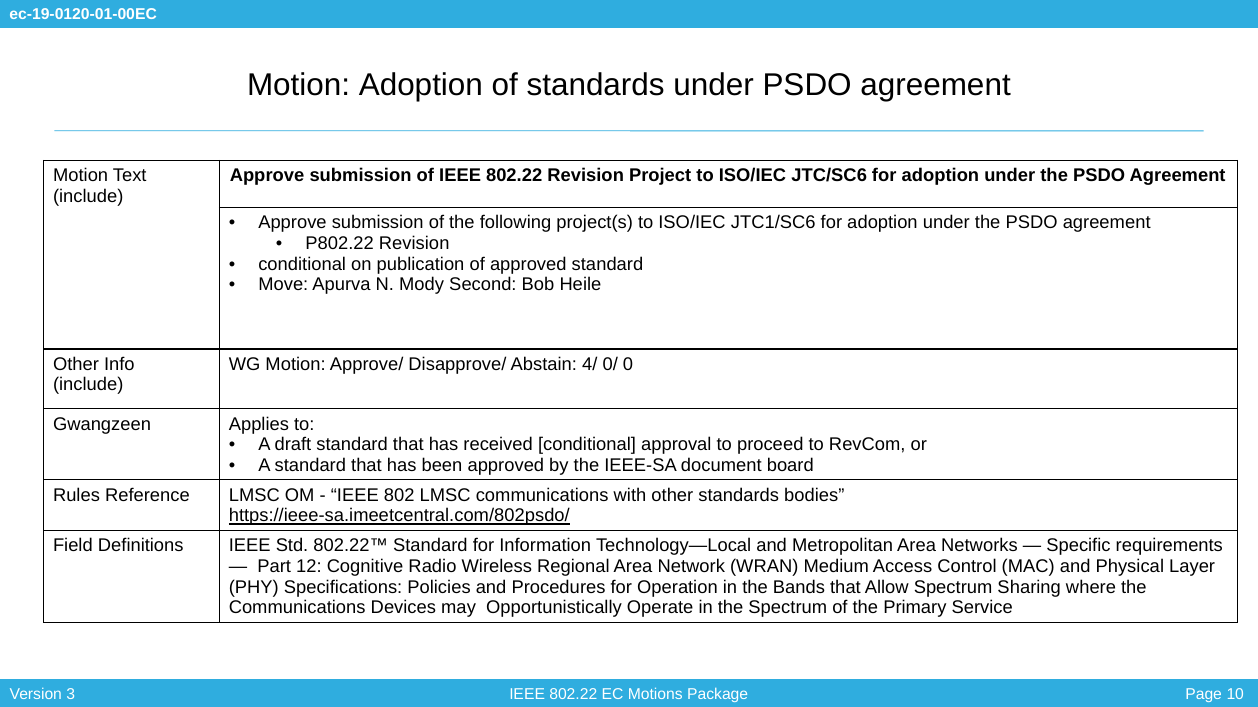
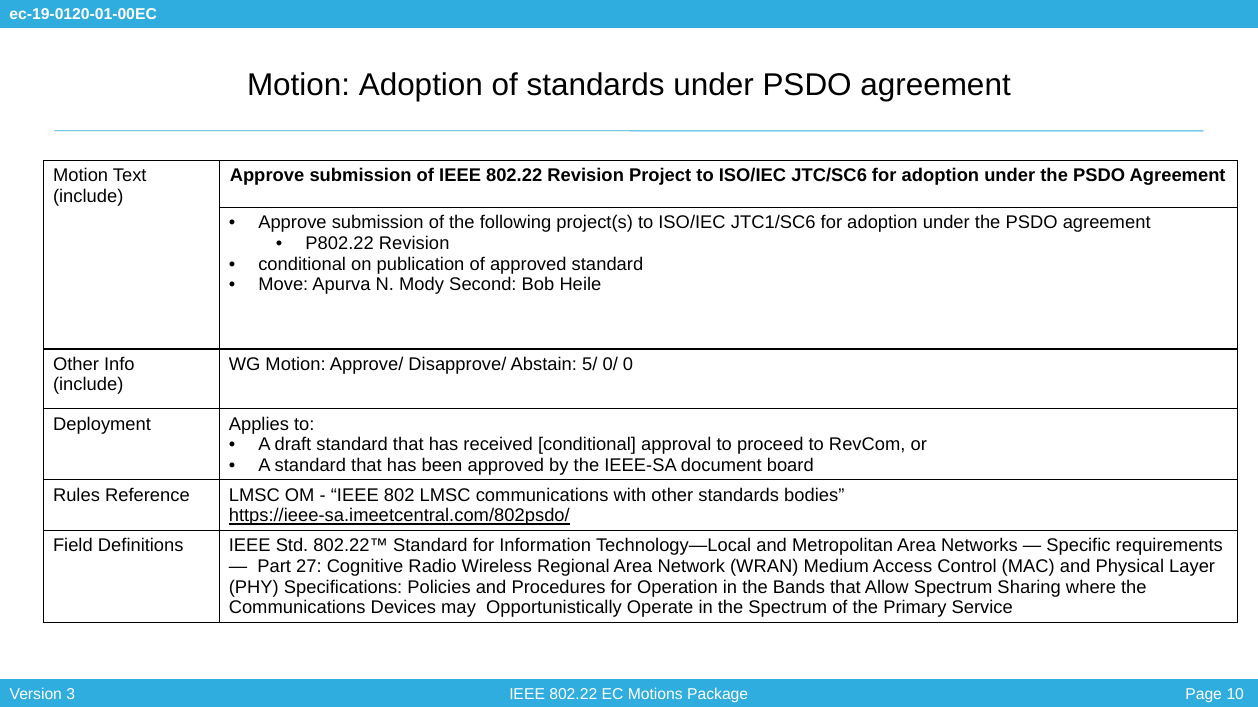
4/: 4/ -> 5/ (590, 365)
Gwangzeen: Gwangzeen -> Deployment (102, 424)
12: 12 -> 27 (309, 567)
